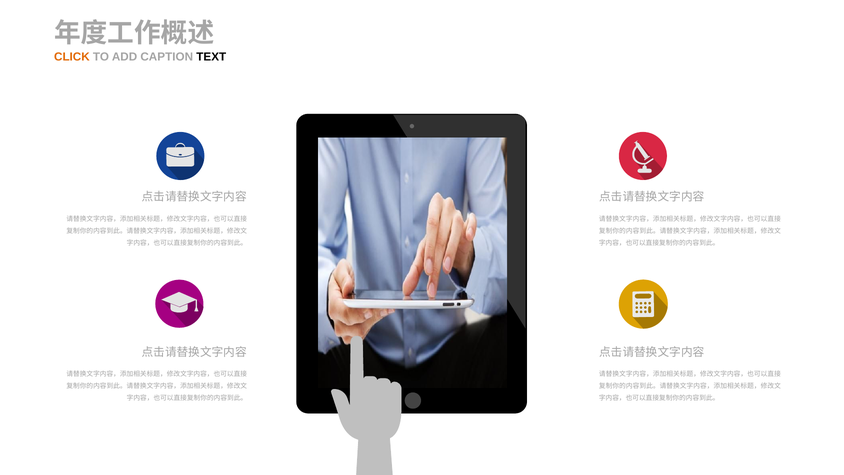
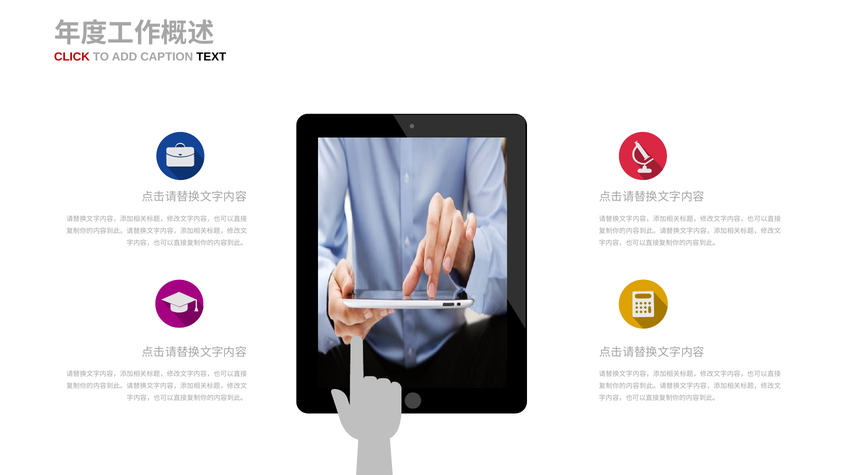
CLICK colour: orange -> red (72, 57)
